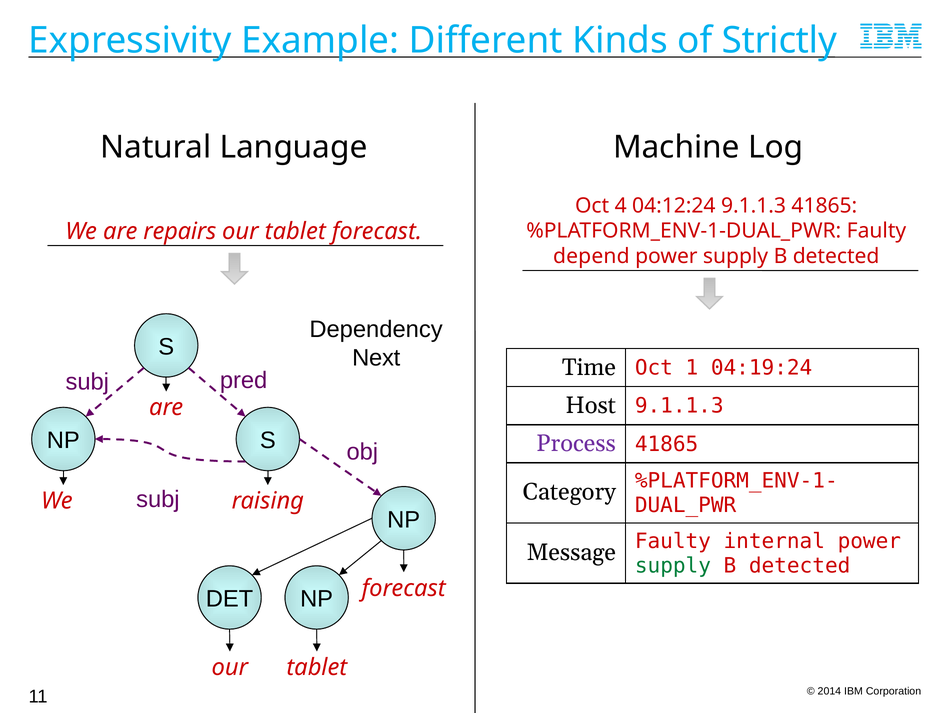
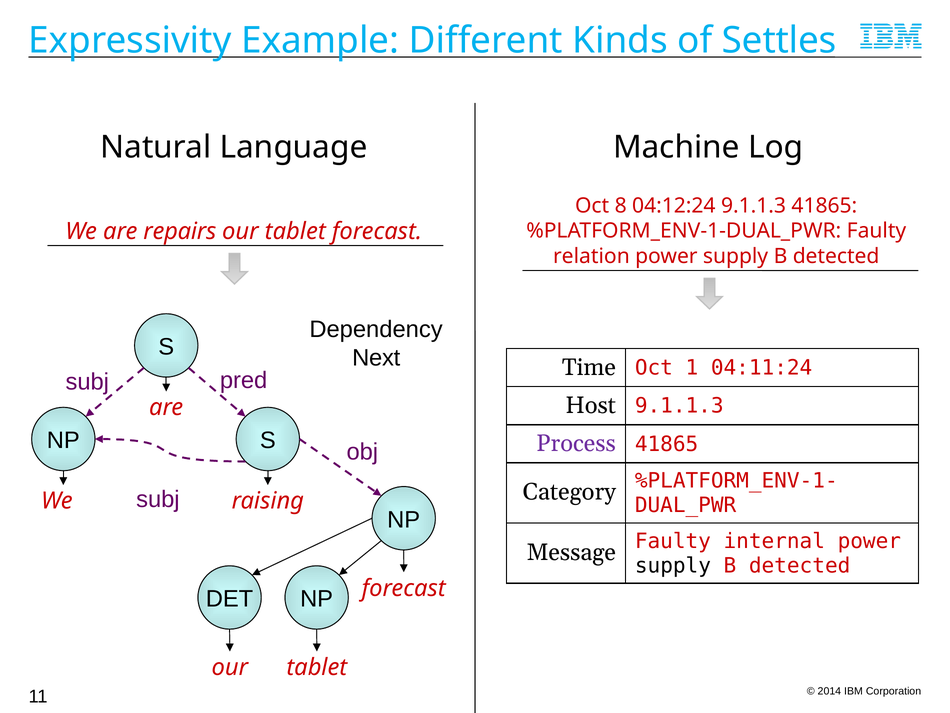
Strictly: Strictly -> Settles (779, 40)
4: 4 -> 8 (621, 206)
depend: depend -> relation (591, 256)
04:19:24: 04:19:24 -> 04:11:24 (762, 368)
supply colour: green -> black (673, 565)
